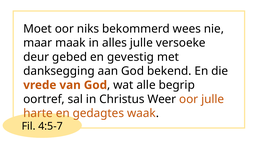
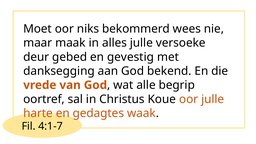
Weer: Weer -> Koue (162, 99)
4:5-7: 4:5-7 -> 4:1-7 (51, 126)
